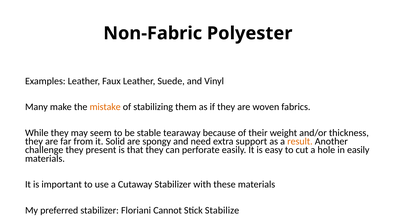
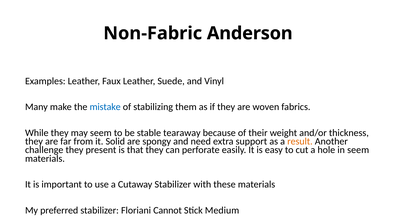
Polyester: Polyester -> Anderson (250, 33)
mistake colour: orange -> blue (105, 107)
in easily: easily -> seem (358, 150)
Stabilize: Stabilize -> Medium (222, 210)
